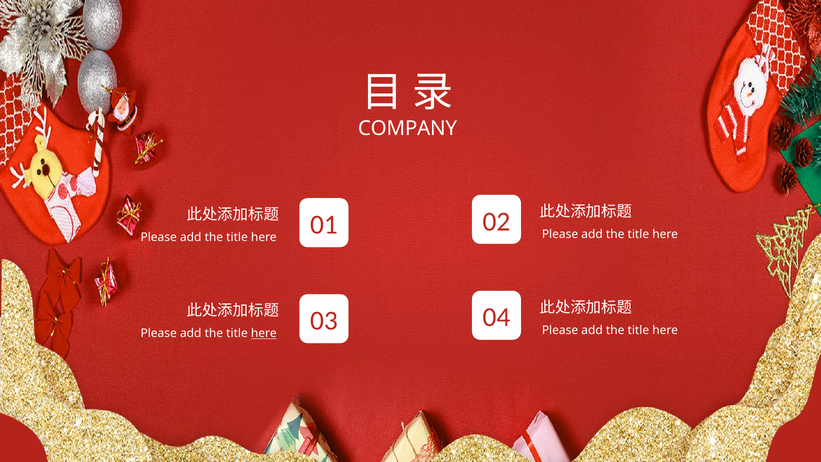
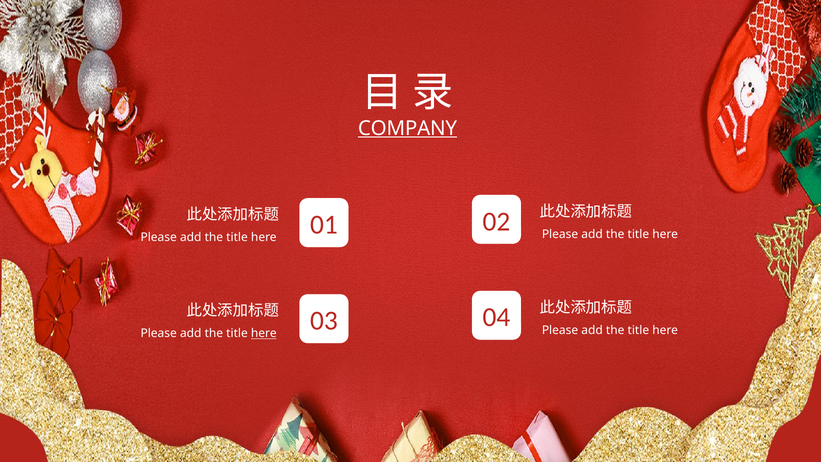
COMPANY underline: none -> present (407, 128)
